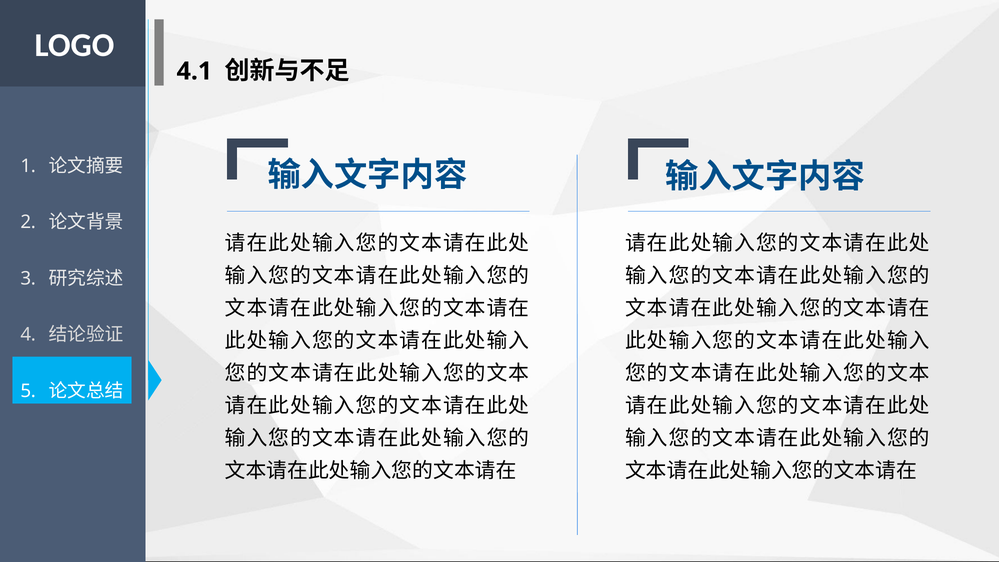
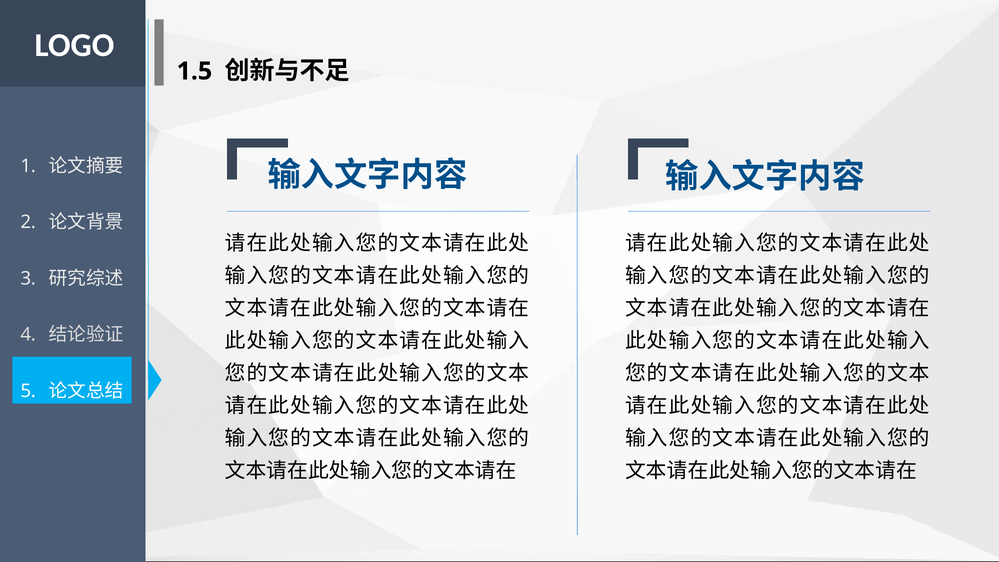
4.1: 4.1 -> 1.5 (194, 71)
